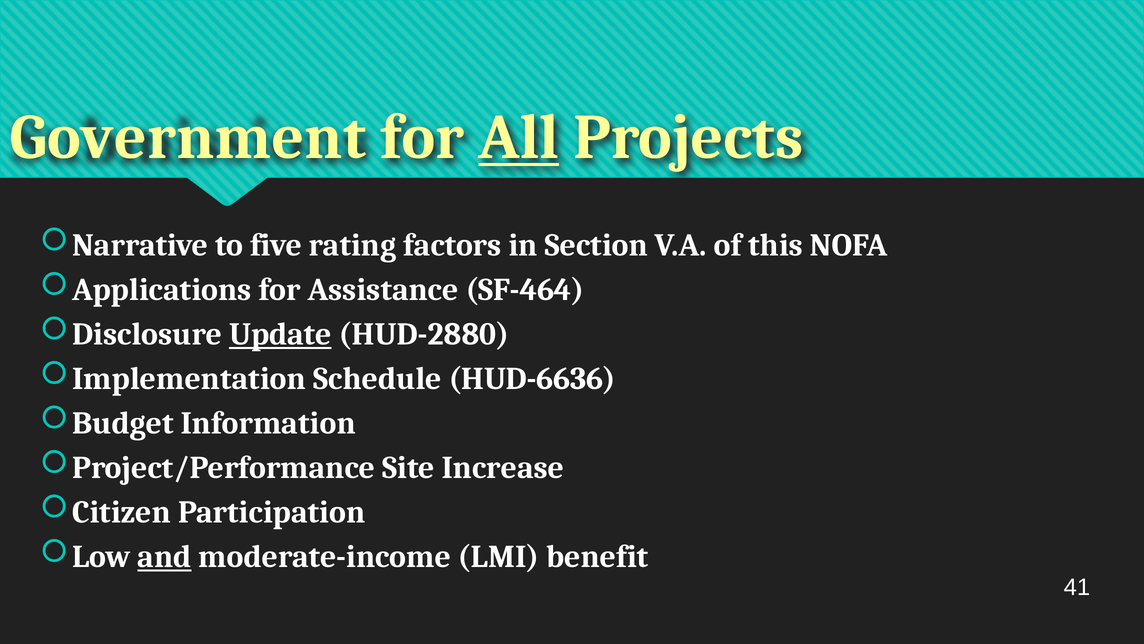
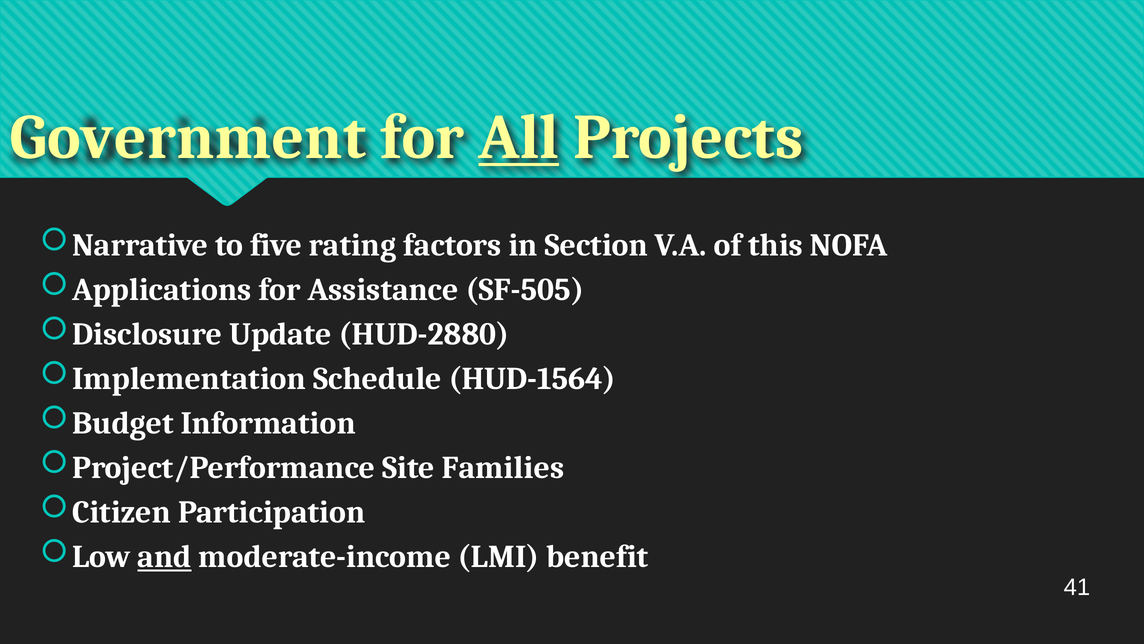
SF-464: SF-464 -> SF-505 (525, 289)
Update underline: present -> none (280, 334)
HUD-6636: HUD-6636 -> HUD-1564 (532, 378)
Increase: Increase -> Families (503, 467)
